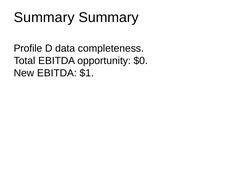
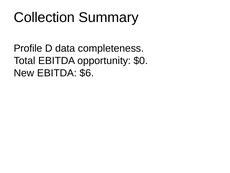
Summary: Summary -> Collection (44, 17)
$1: $1 -> $6 (87, 73)
